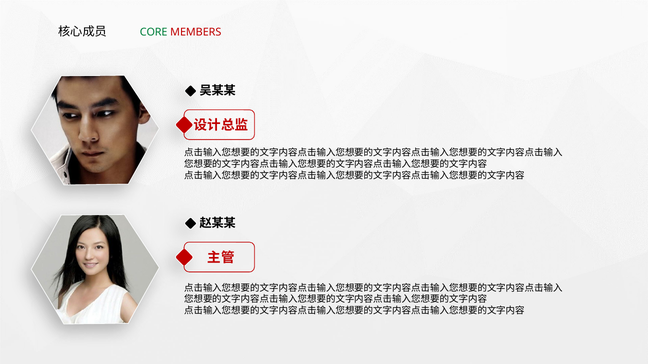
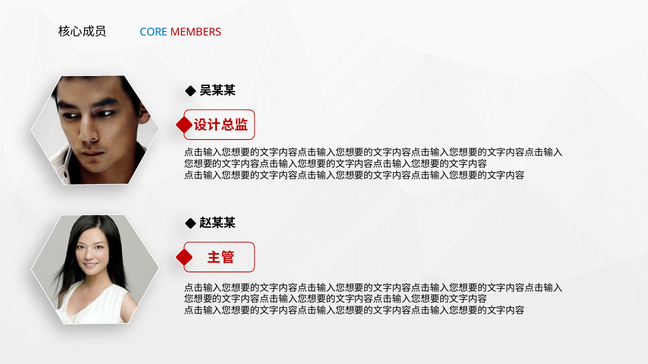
CORE colour: green -> blue (154, 32)
